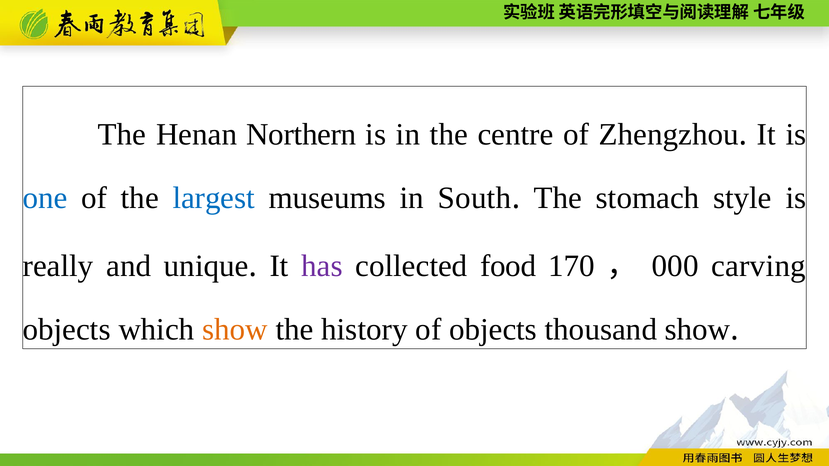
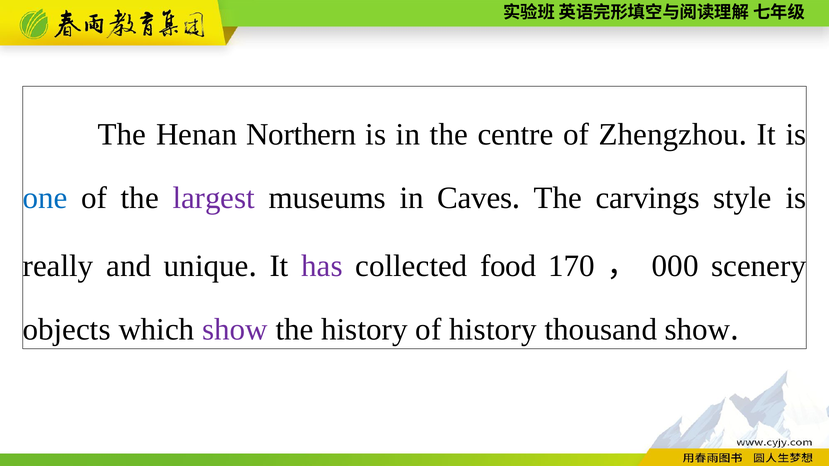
largest colour: blue -> purple (214, 198)
South: South -> Caves (475, 198)
stomach: stomach -> carvings (648, 198)
carving: carving -> scenery (759, 266)
show colour: orange -> purple (235, 330)
of objects: objects -> history (493, 330)
